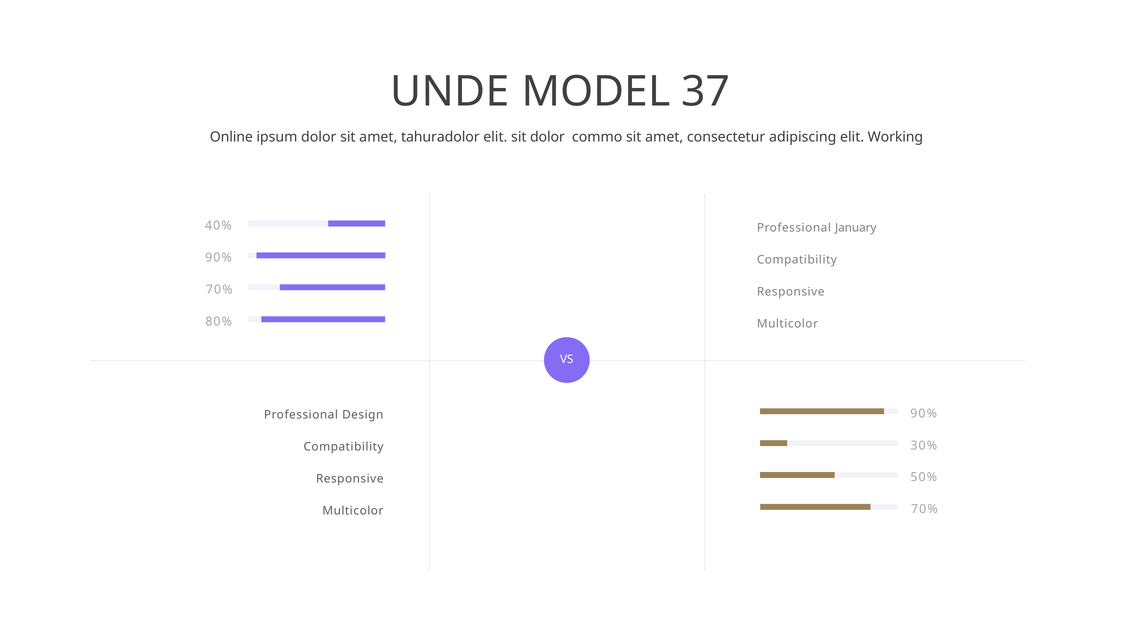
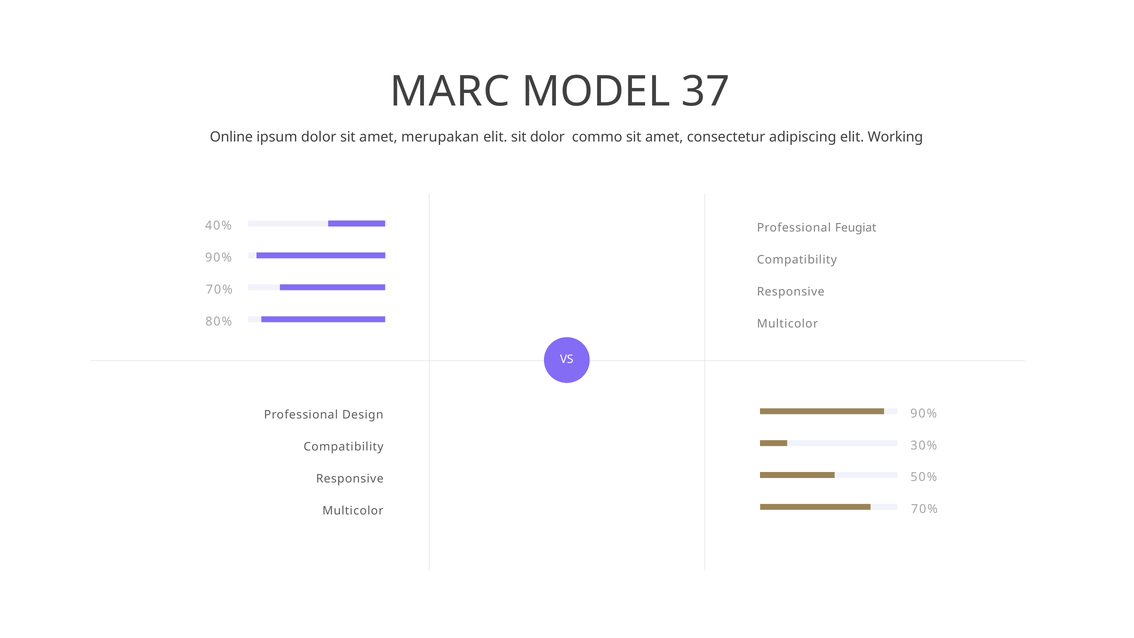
UNDE: UNDE -> MARC (450, 92)
tahuradolor: tahuradolor -> merupakan (440, 137)
January: January -> Feugiat (856, 228)
